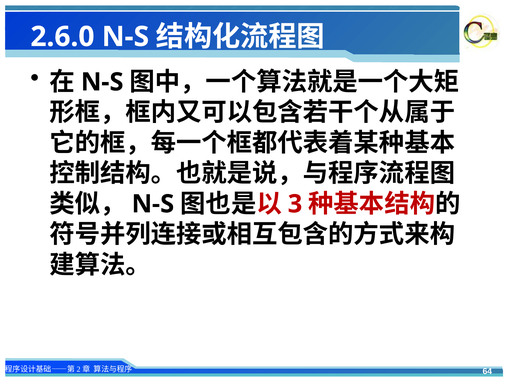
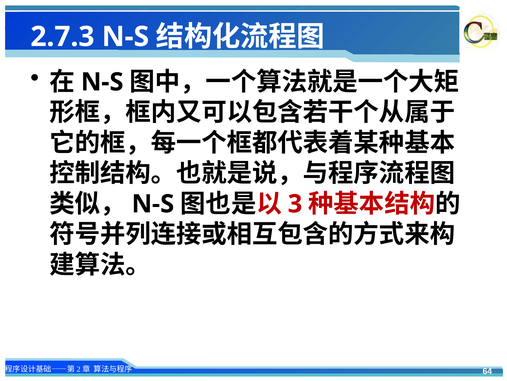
2.6.0: 2.6.0 -> 2.7.3 (62, 37)
